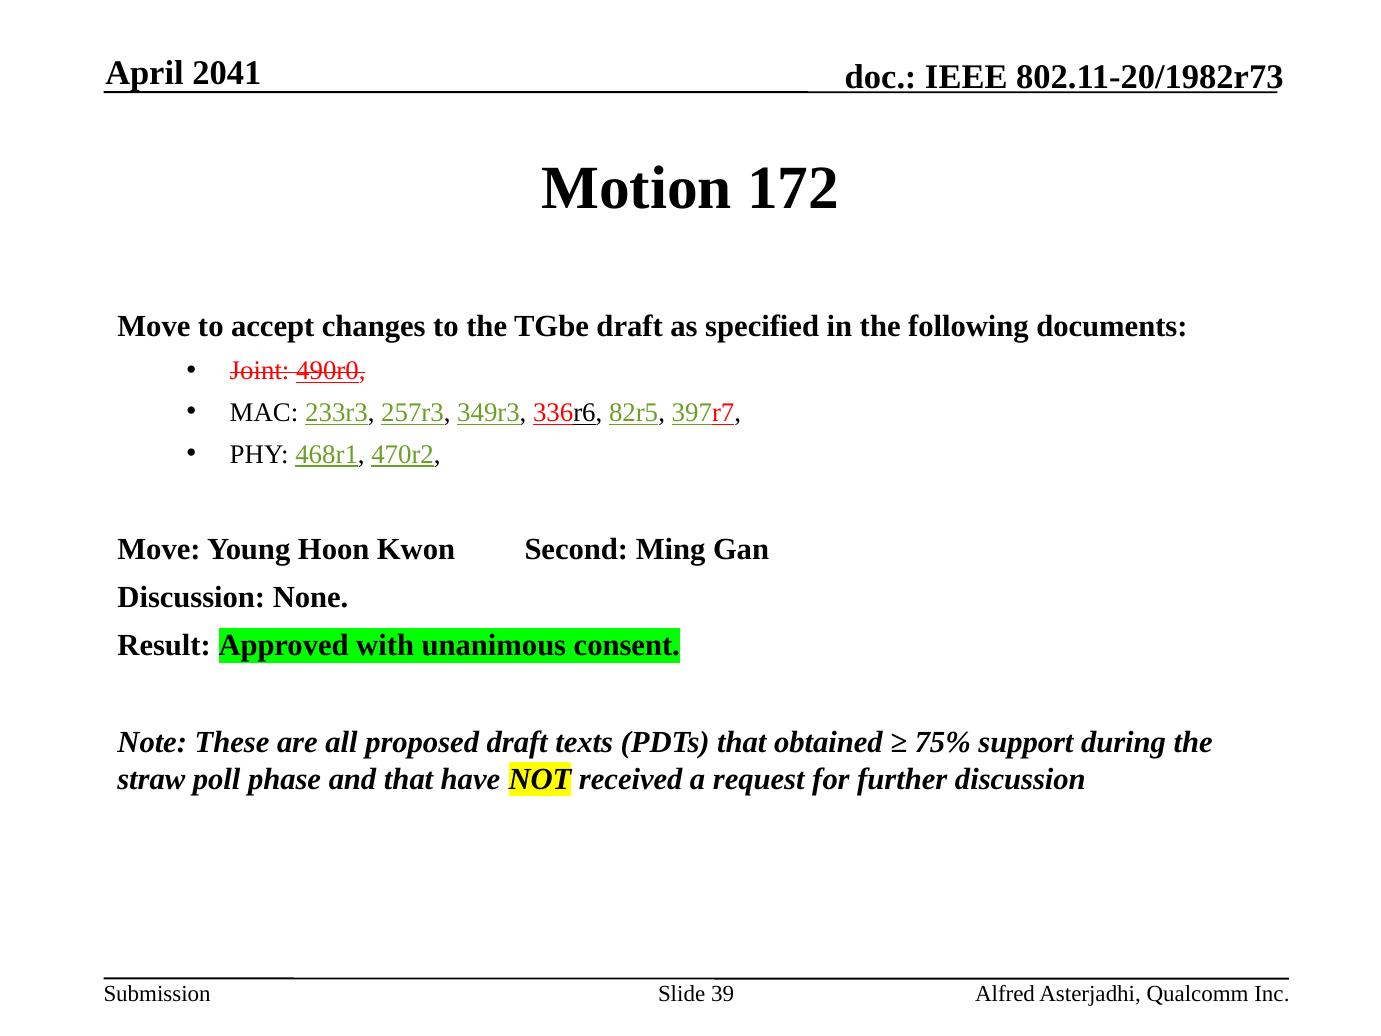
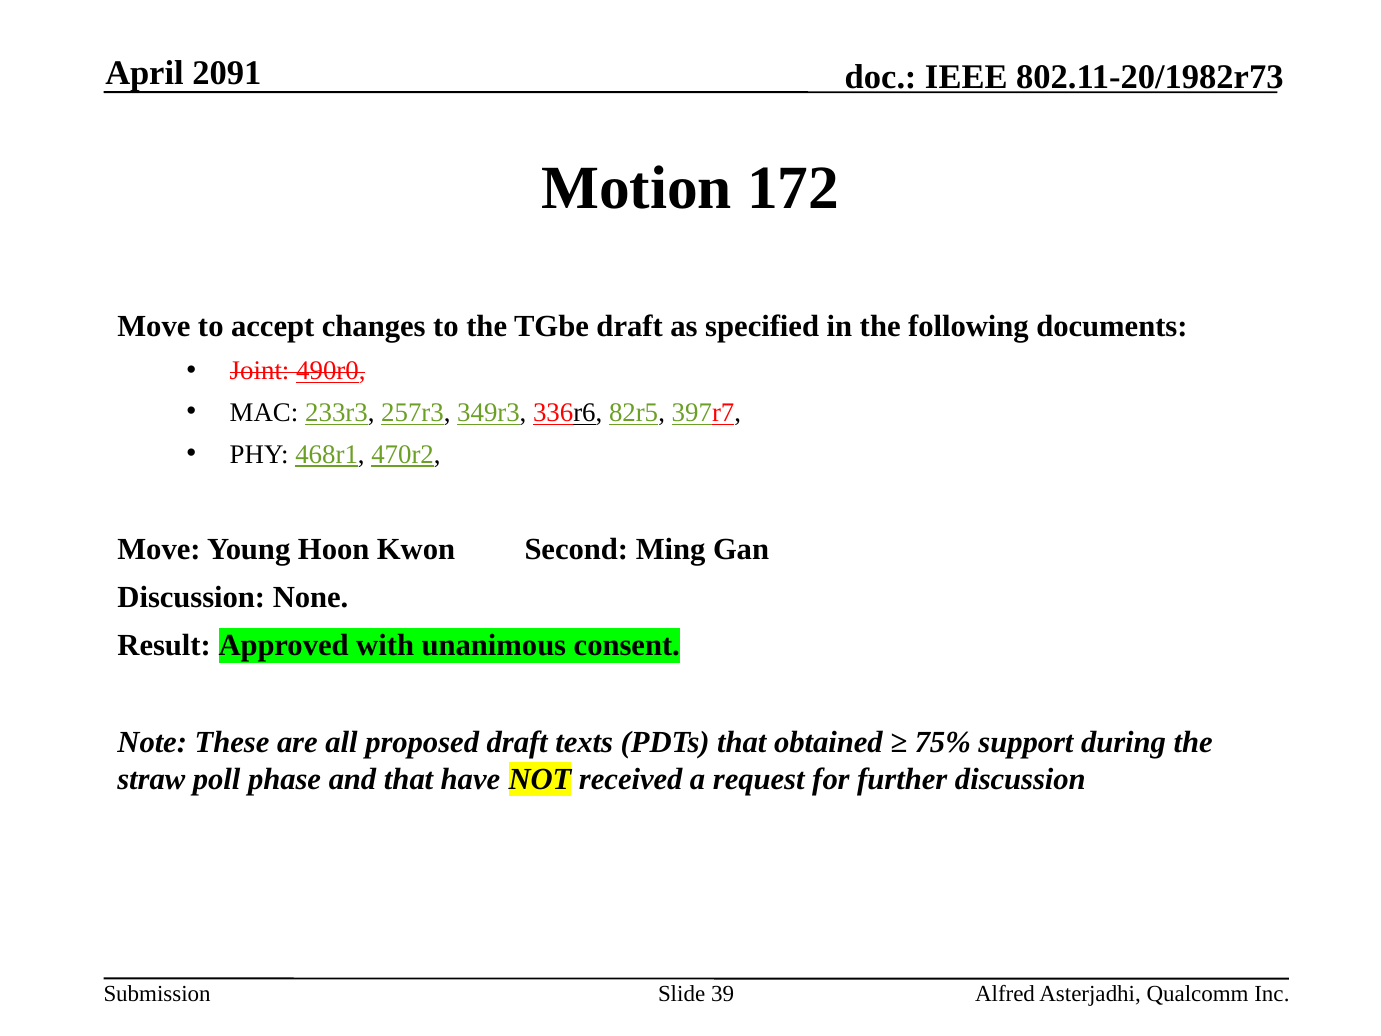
2041: 2041 -> 2091 (227, 73)
